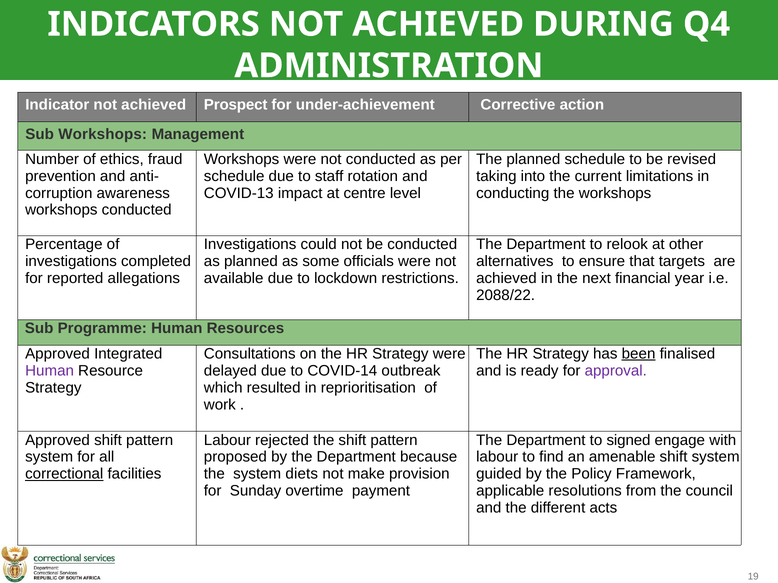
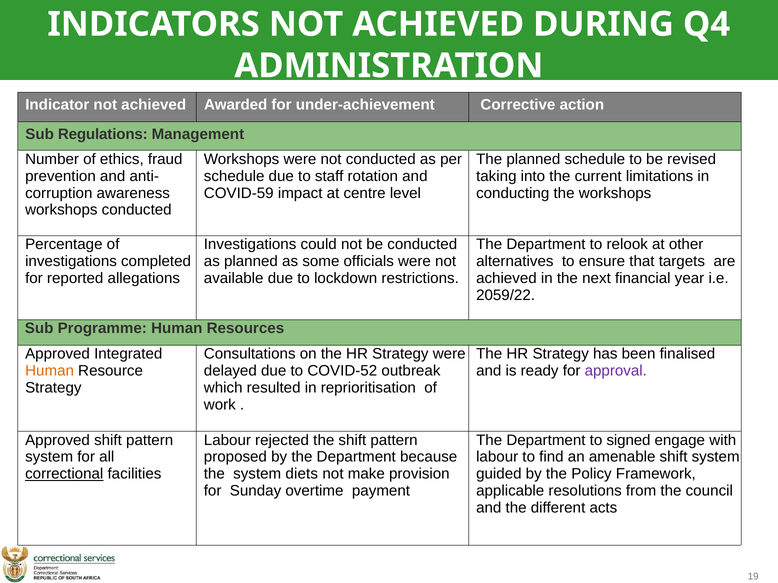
Prospect: Prospect -> Awarded (236, 105)
Sub Workshops: Workshops -> Regulations (103, 134)
COVID-13: COVID-13 -> COVID-59 (239, 193)
2088/22: 2088/22 -> 2059/22 (506, 295)
been underline: present -> none (639, 354)
Human colour: purple -> orange (50, 371)
COVID-14: COVID-14 -> COVID-52 (342, 371)
